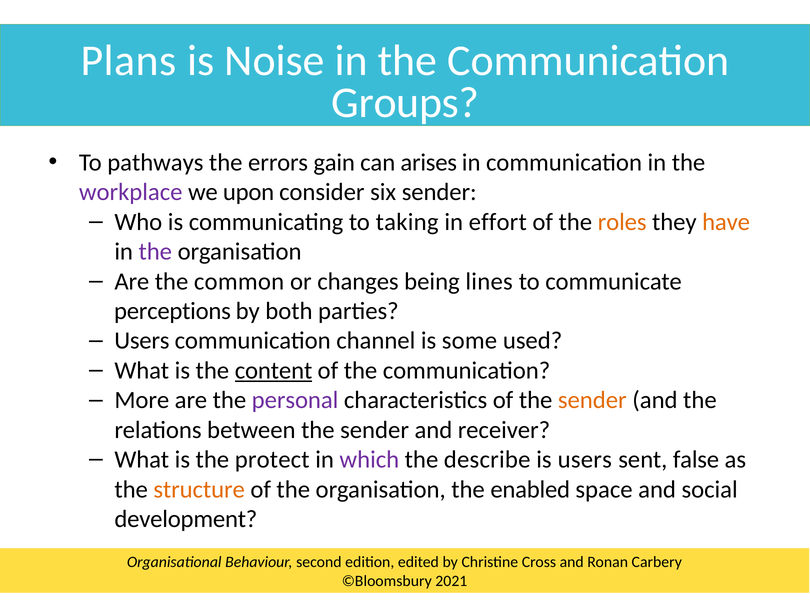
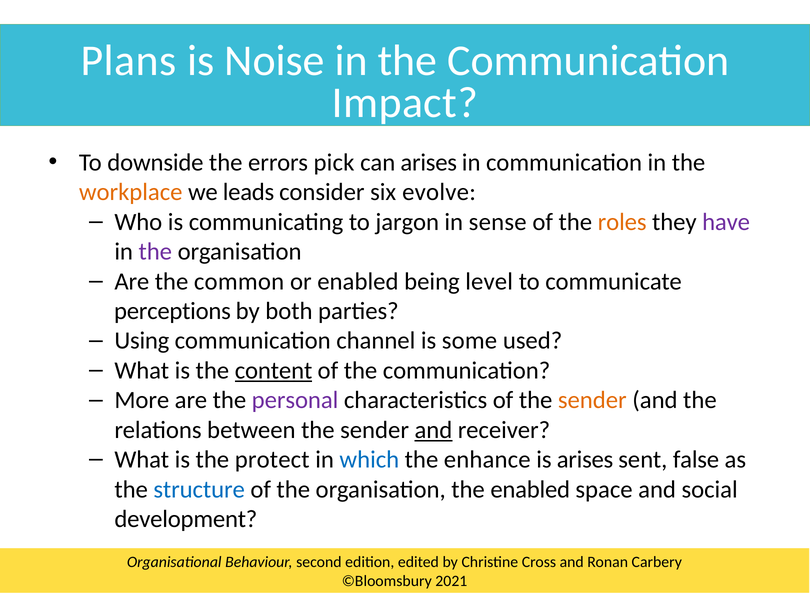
Groups: Groups -> Impact (405, 103)
pathways: pathways -> downside (155, 162)
gain: gain -> pick (334, 162)
workplace colour: purple -> orange (131, 192)
upon: upon -> leads (249, 192)
six sender: sender -> evolve (439, 192)
taking: taking -> jargon (407, 222)
effort: effort -> sense (498, 222)
have colour: orange -> purple (726, 222)
or changes: changes -> enabled (358, 281)
lines: lines -> level (489, 281)
Users: Users -> Using (142, 341)
and underline: none -> present (433, 430)
which colour: purple -> blue (369, 459)
describe: describe -> enhance (487, 459)
is users: users -> arises (585, 459)
structure colour: orange -> blue (199, 489)
